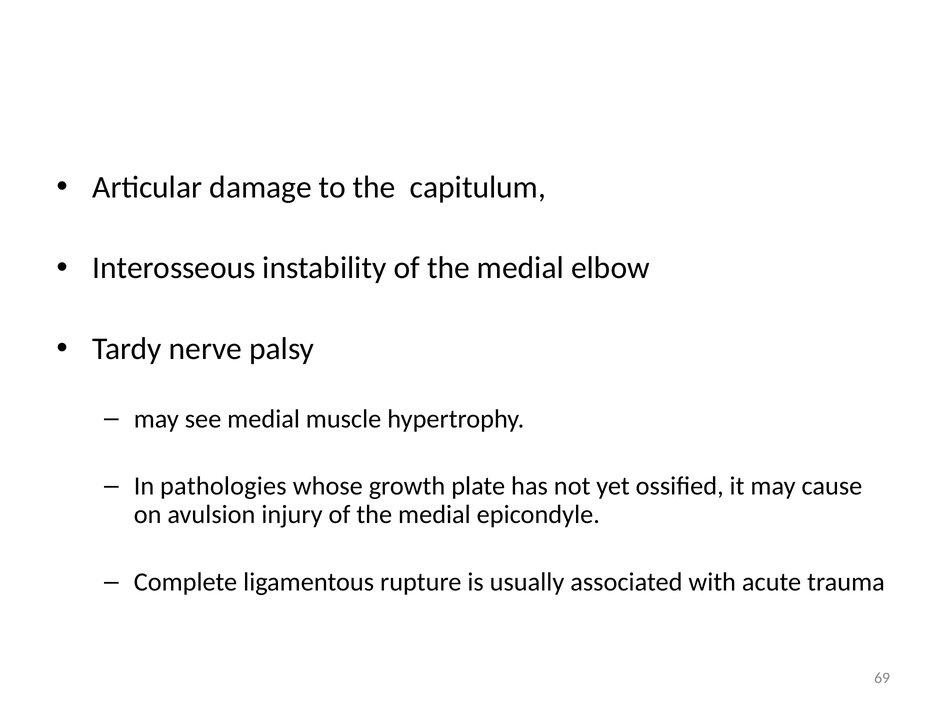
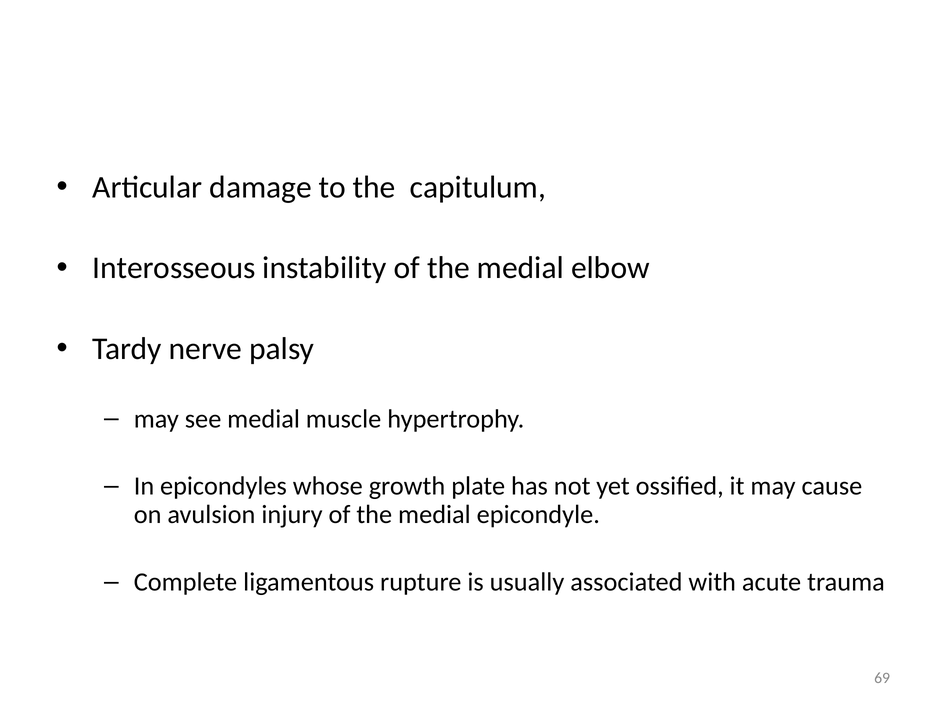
pathologies: pathologies -> epicondyles (223, 486)
